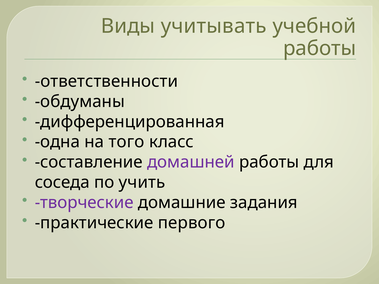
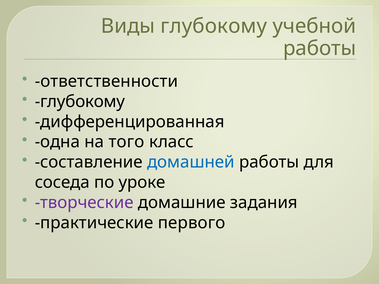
Виды учитывать: учитывать -> глубокому (214, 26)
обдуманы: обдуманы -> глубокому (80, 102)
домашней colour: purple -> blue (191, 162)
учить: учить -> уроке (142, 182)
